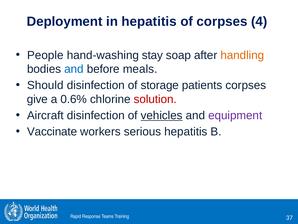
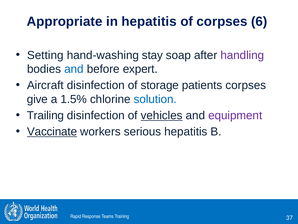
Deployment: Deployment -> Appropriate (65, 21)
4: 4 -> 6 (259, 21)
People: People -> Setting (45, 55)
handling colour: orange -> purple (242, 55)
meals: meals -> expert (140, 69)
Should: Should -> Aircraft (45, 85)
0.6%: 0.6% -> 1.5% (74, 99)
solution colour: red -> blue (155, 99)
Aircraft: Aircraft -> Trailing (45, 115)
Vaccinate underline: none -> present (52, 131)
